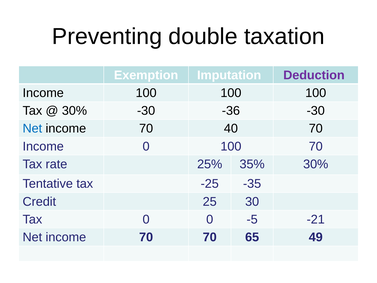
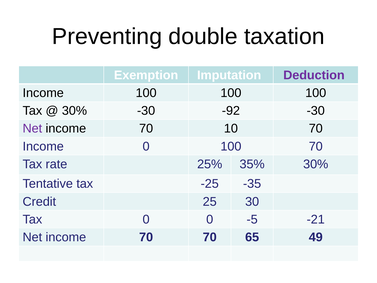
-36: -36 -> -92 (231, 111)
Net colour: blue -> purple (32, 128)
40: 40 -> 10 (231, 128)
